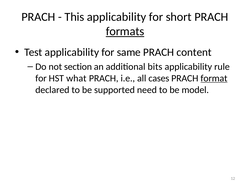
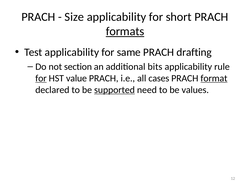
This: This -> Size (74, 17)
content: content -> drafting (194, 52)
for underline: none -> present (41, 78)
what: what -> value (76, 78)
supported underline: none -> present (114, 90)
model: model -> values (195, 90)
